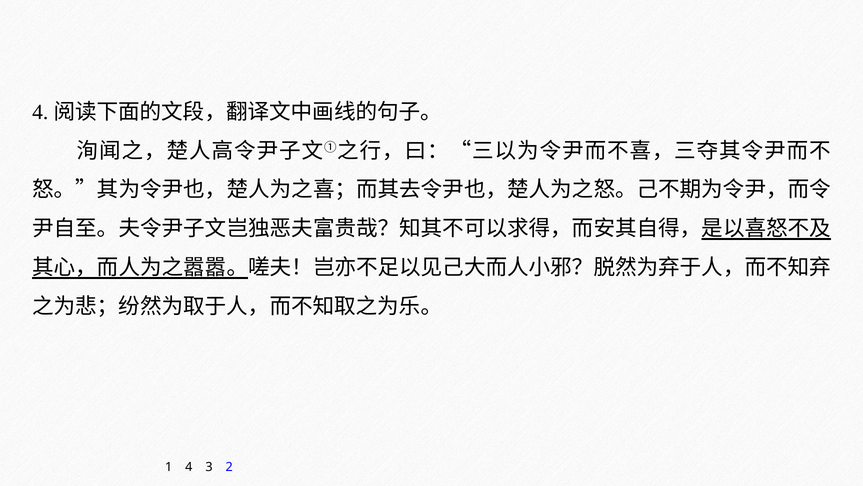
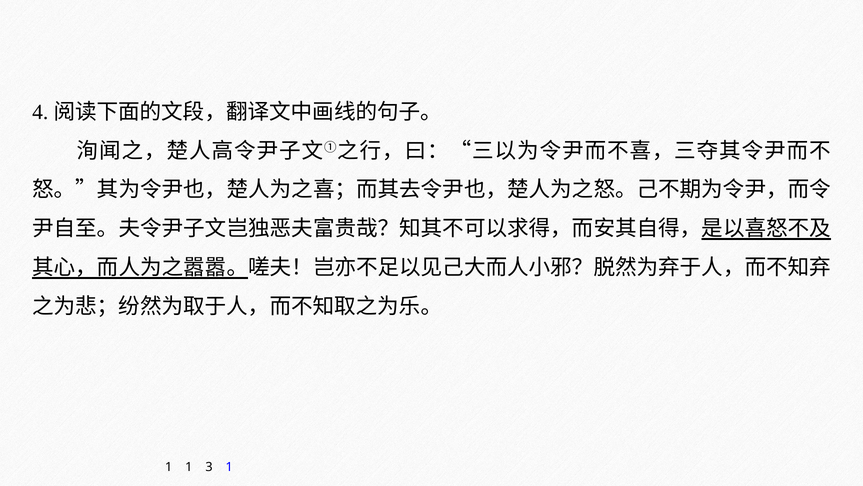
1 4: 4 -> 1 (189, 467)
3 2: 2 -> 1 (229, 467)
